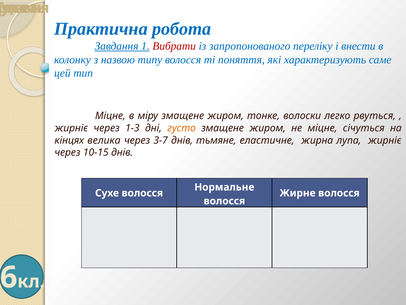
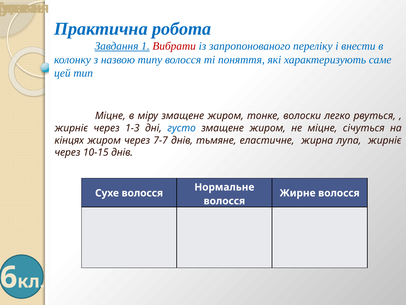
густо colour: orange -> blue (182, 128)
кінцях велика: велика -> жиром (104, 140)
3-7: 3-7 -> 7-7 (161, 140)
